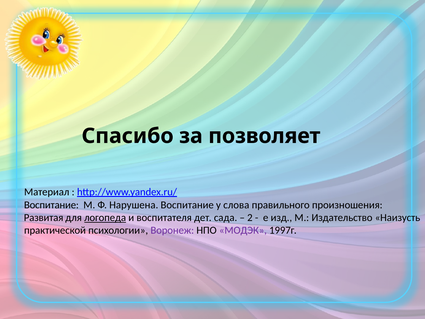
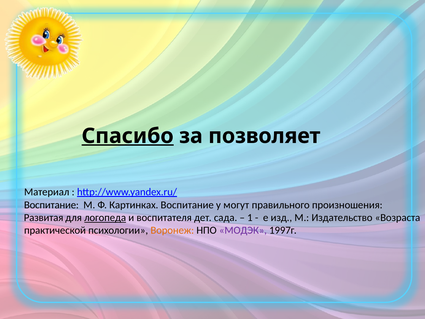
Спасибо underline: none -> present (128, 136)
Нарушена: Нарушена -> Картинках (134, 205)
слова: слова -> могут (236, 205)
2: 2 -> 1 (250, 218)
Наизусть: Наизусть -> Возраста (398, 218)
Воронеж colour: purple -> orange (172, 230)
